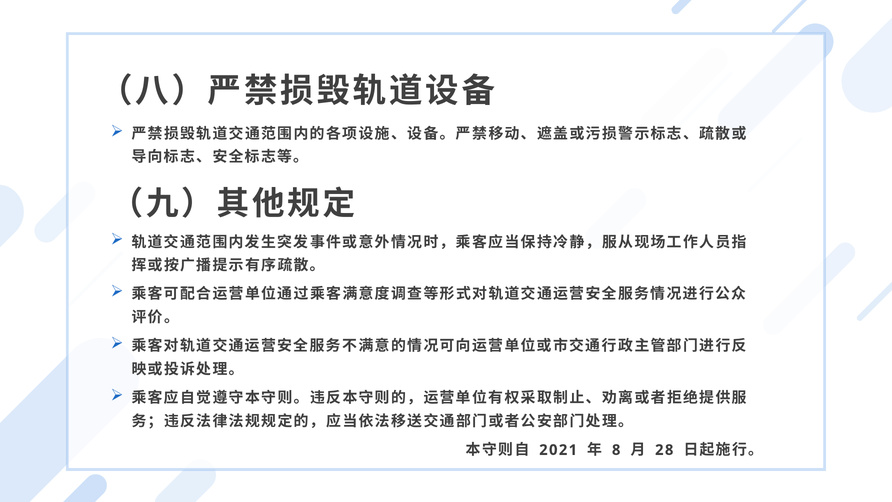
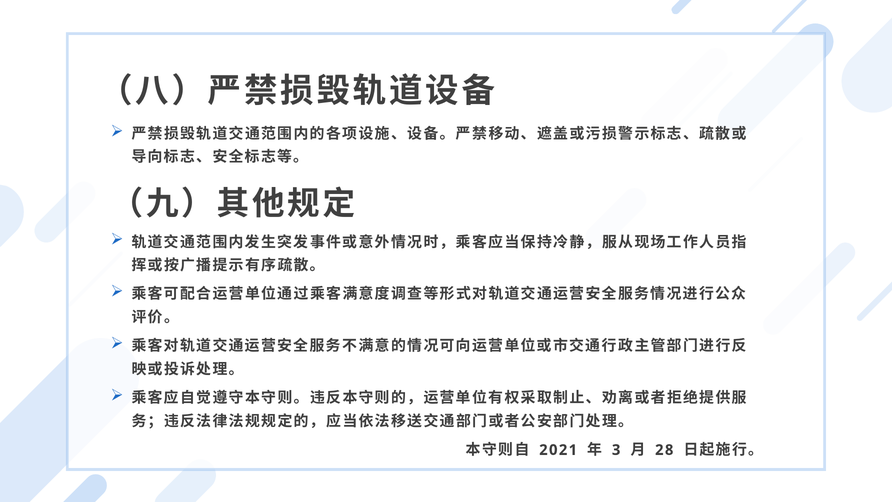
8: 8 -> 3 (616, 450)
